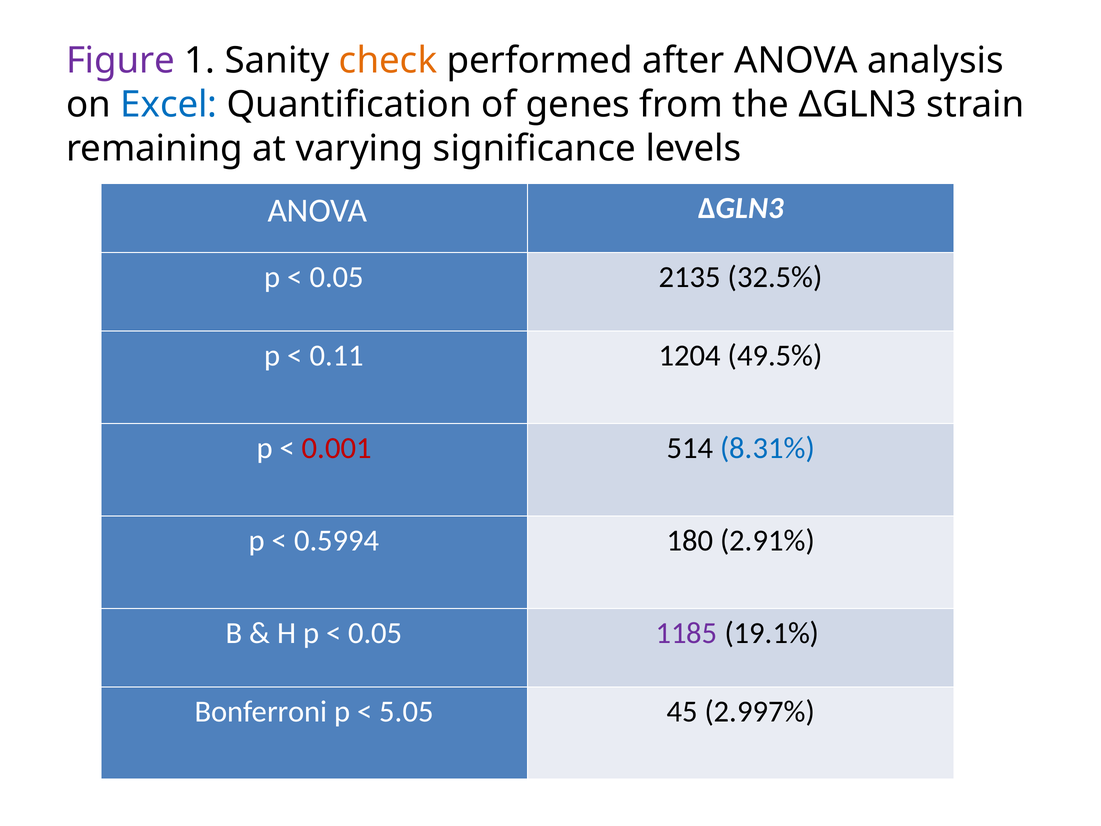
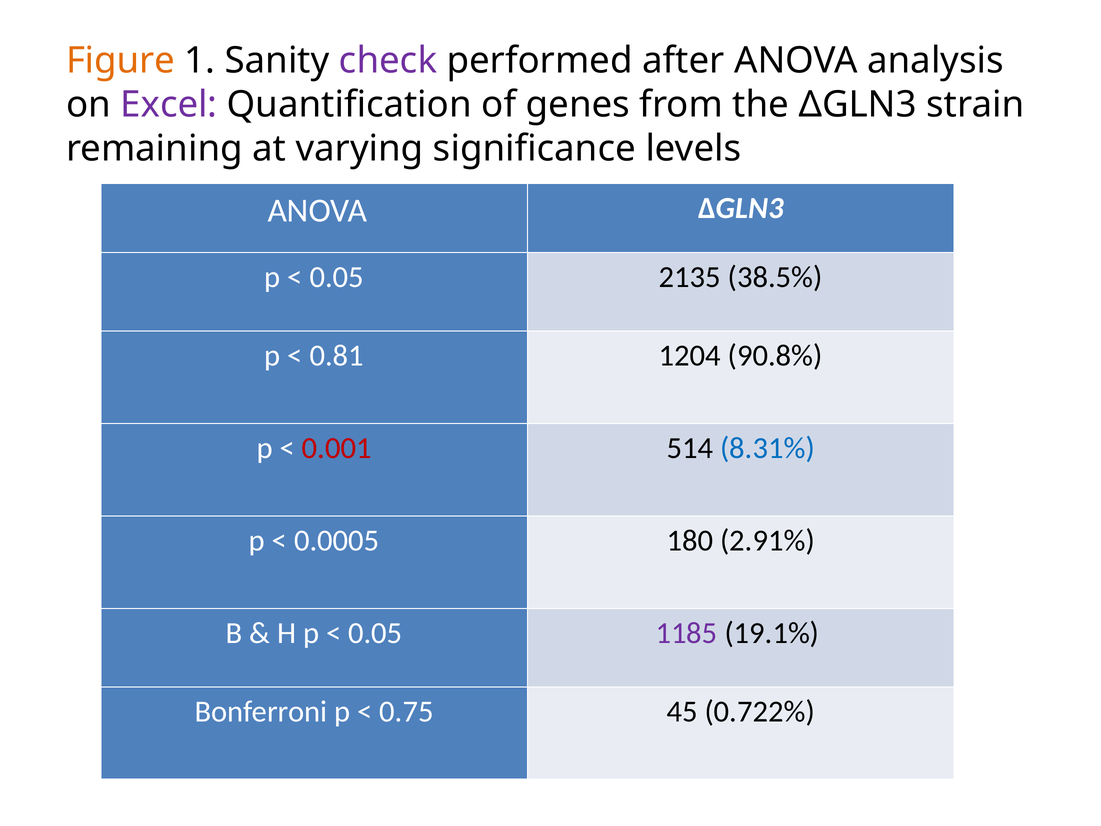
Figure colour: purple -> orange (121, 60)
check colour: orange -> purple (388, 60)
Excel colour: blue -> purple (169, 104)
32.5%: 32.5% -> 38.5% (775, 277)
0.11: 0.11 -> 0.81 (337, 356)
49.5%: 49.5% -> 90.8% (775, 356)
0.5994: 0.5994 -> 0.0005 (337, 541)
5.05: 5.05 -> 0.75 (407, 711)
2.997%: 2.997% -> 0.722% (760, 711)
